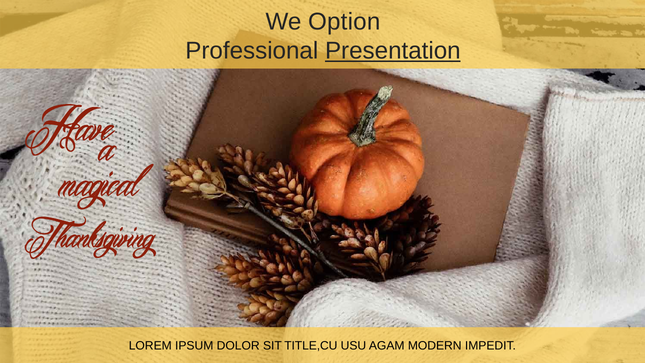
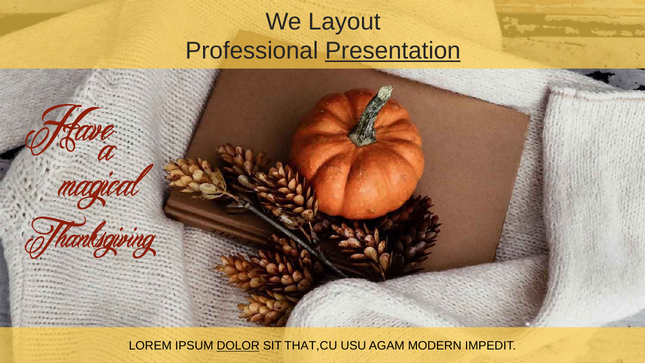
Option: Option -> Layout (344, 22)
DOLOR underline: none -> present (238, 346)
TITLE,CU: TITLE,CU -> THAT,CU (311, 346)
